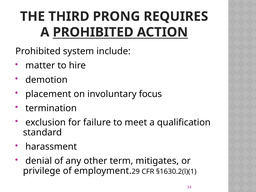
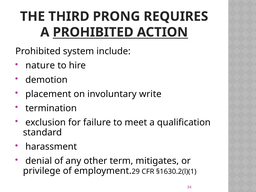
matter: matter -> nature (40, 66)
focus: focus -> write (150, 94)
